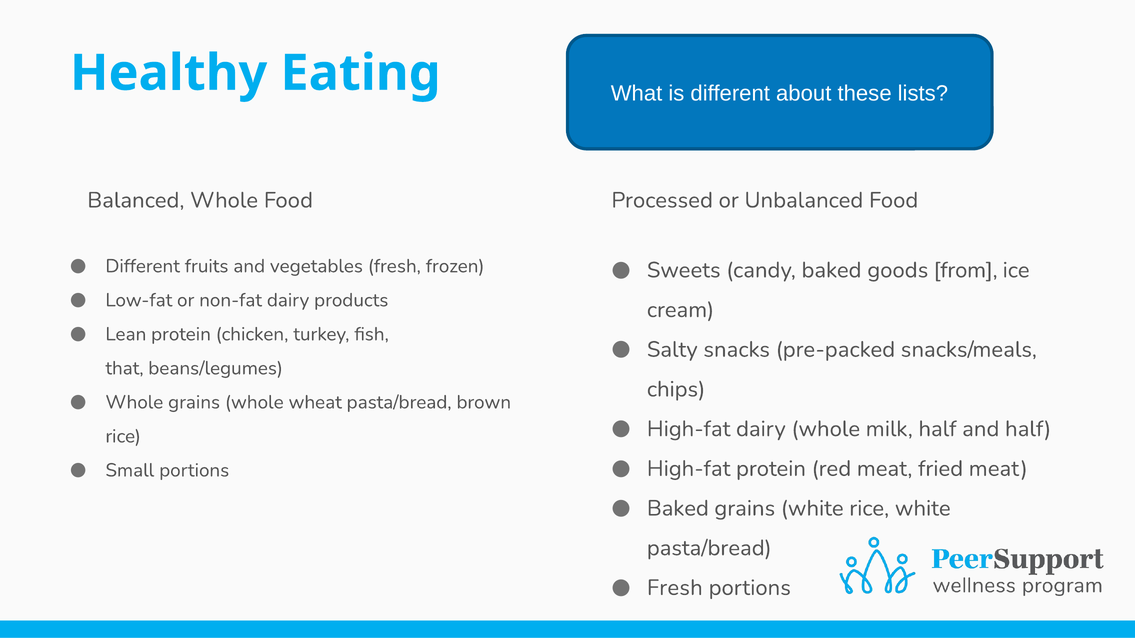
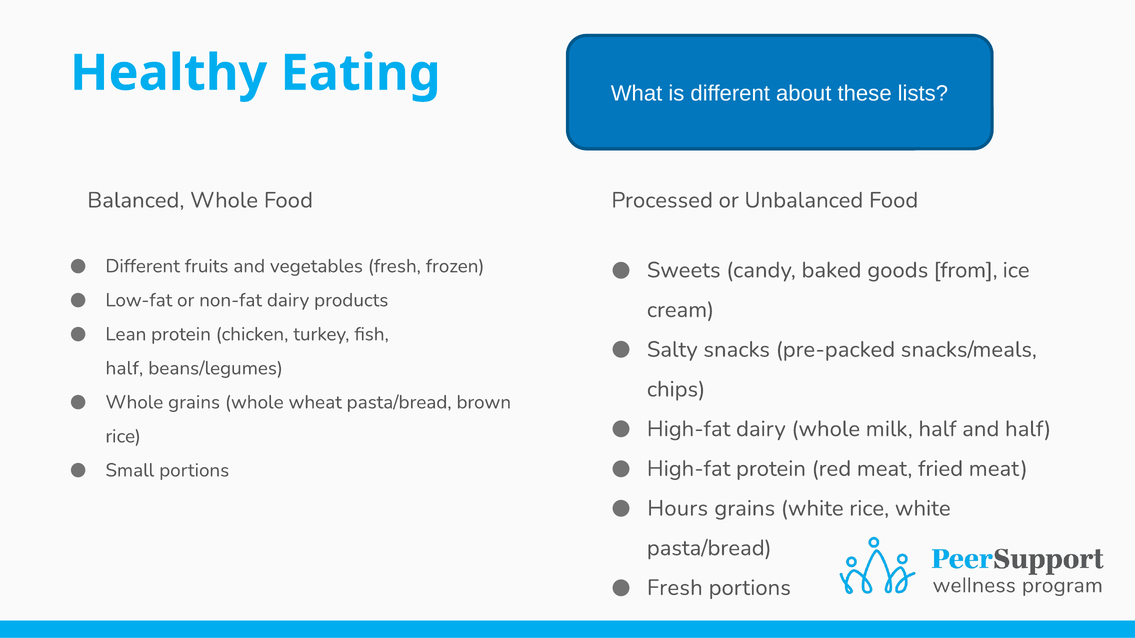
that: that -> half (124, 368)
Baked: Baked -> Hours (678, 509)
